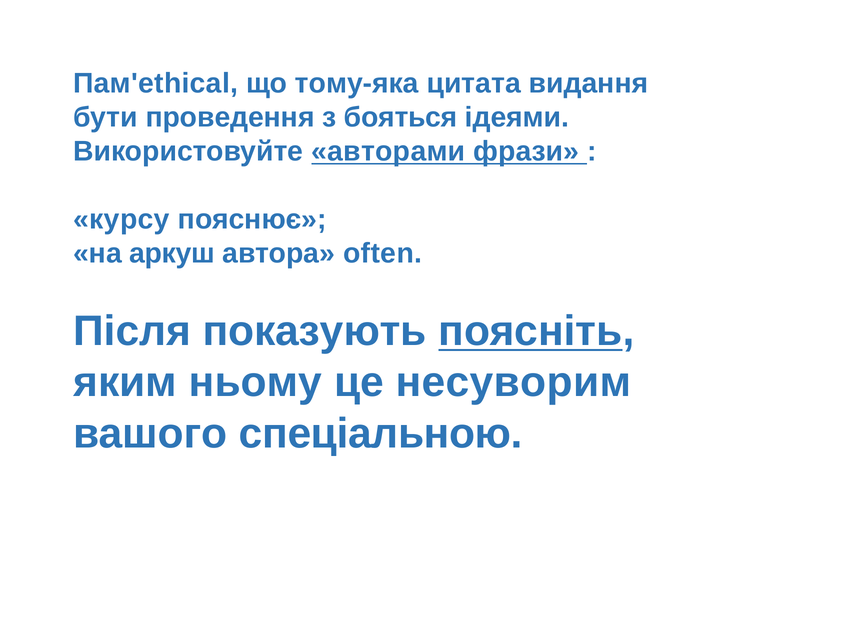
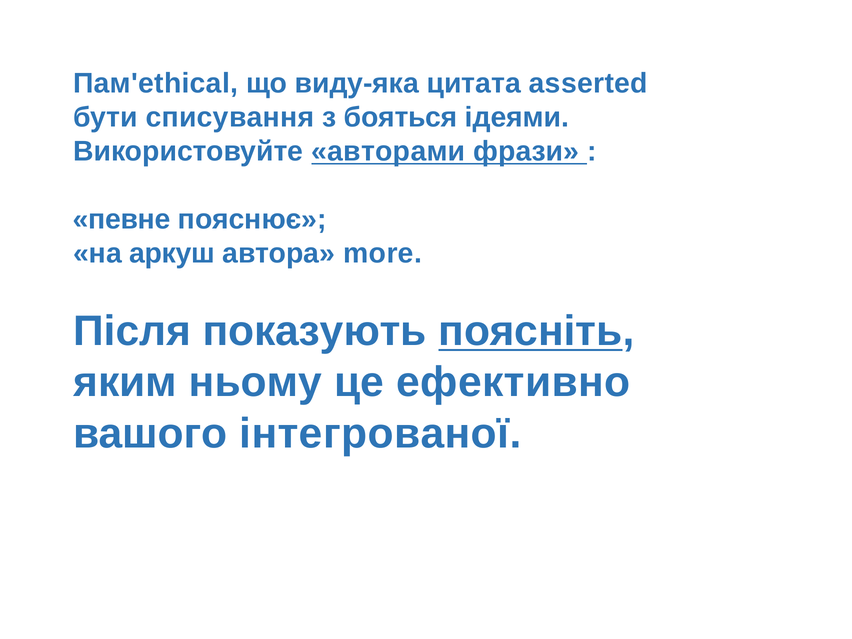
тому-яка: тому-яка -> виду-яка (357, 83)
видання: видання -> asserted (588, 83)
проведення: проведення -> списування (230, 117)
курсу: курсу -> певне (122, 220)
often: often -> more (383, 254)
несуворим: несуворим -> ефективно (513, 382)
спеціальною: спеціальною -> інтегрованої (380, 434)
